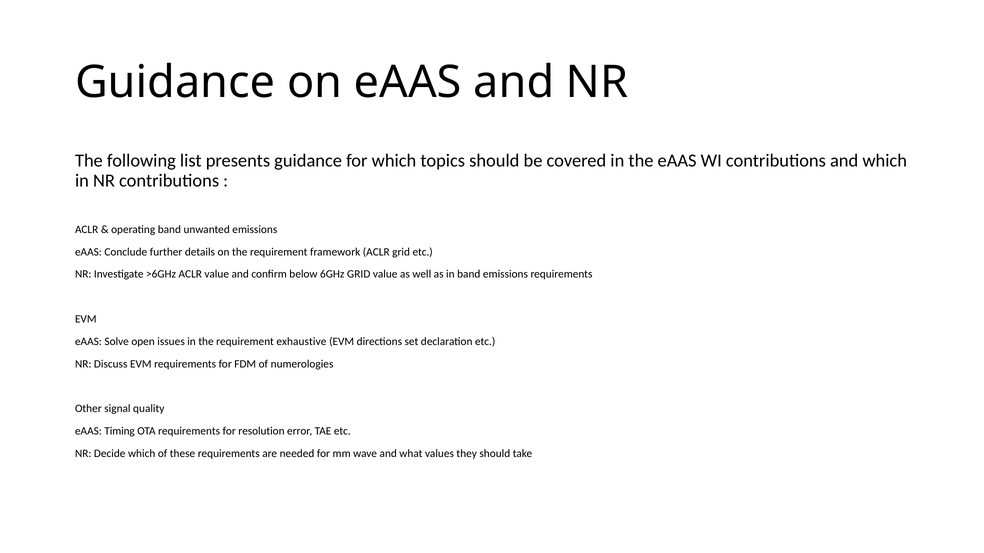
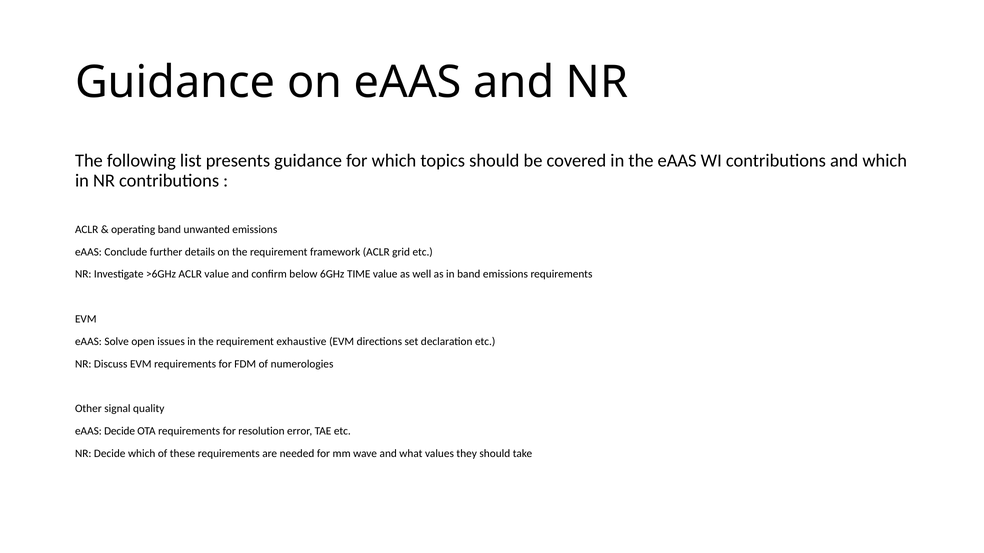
6GHz GRID: GRID -> TIME (359, 274)
eAAS Timing: Timing -> Decide (120, 431)
